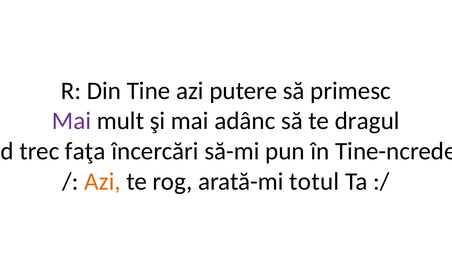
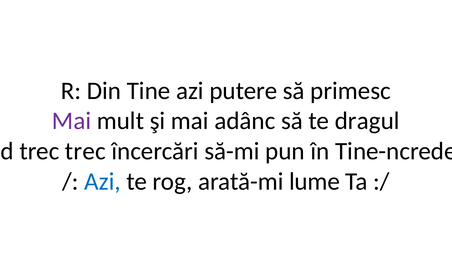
trec faţa: faţa -> trec (85, 151)
Azi colour: orange -> blue (102, 181)
totul: totul -> lume (315, 181)
